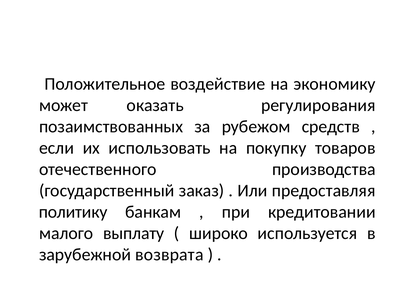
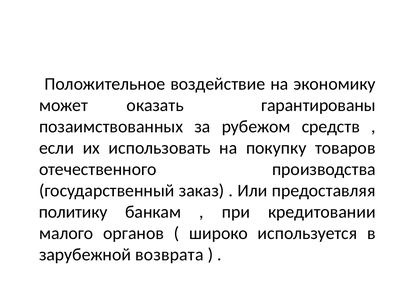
регулирования: регулирования -> гарантированы (318, 105)
выплату: выплату -> органов (134, 233)
